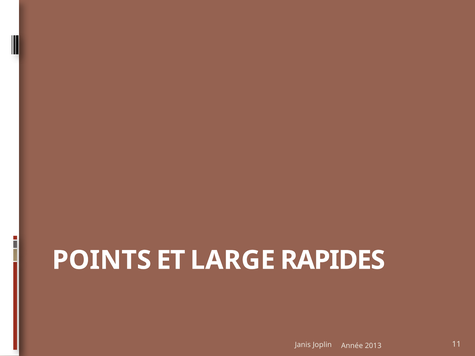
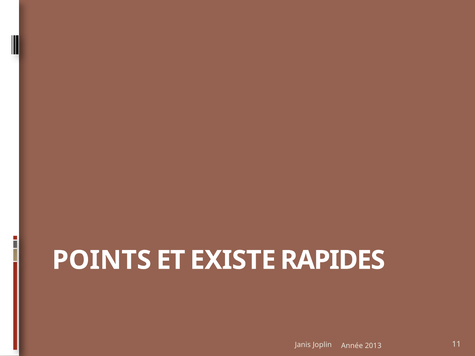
LARGE: LARGE -> EXISTE (233, 260)
